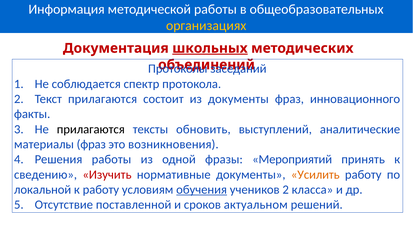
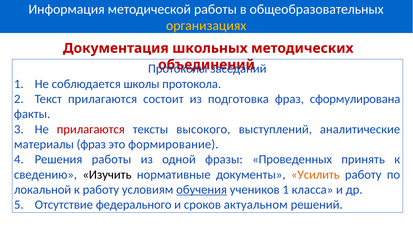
школьных underline: present -> none (210, 48)
спектр: спектр -> школы (142, 84)
из документы: документы -> подготовка (238, 99)
инновационного: инновационного -> сформулирована (355, 99)
прилагаются colour: black -> red (91, 129)
обновить: обновить -> высокого (203, 129)
возникновения: возникновения -> формирование (173, 145)
Мероприятий: Мероприятий -> Проведенных (292, 160)
Изучить colour: red -> black (107, 175)
учеников 2: 2 -> 1 (286, 190)
поставленной: поставленной -> федерального (134, 205)
